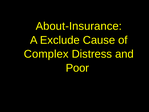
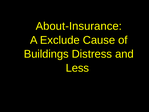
Complex: Complex -> Buildings (46, 54)
Poor: Poor -> Less (77, 68)
